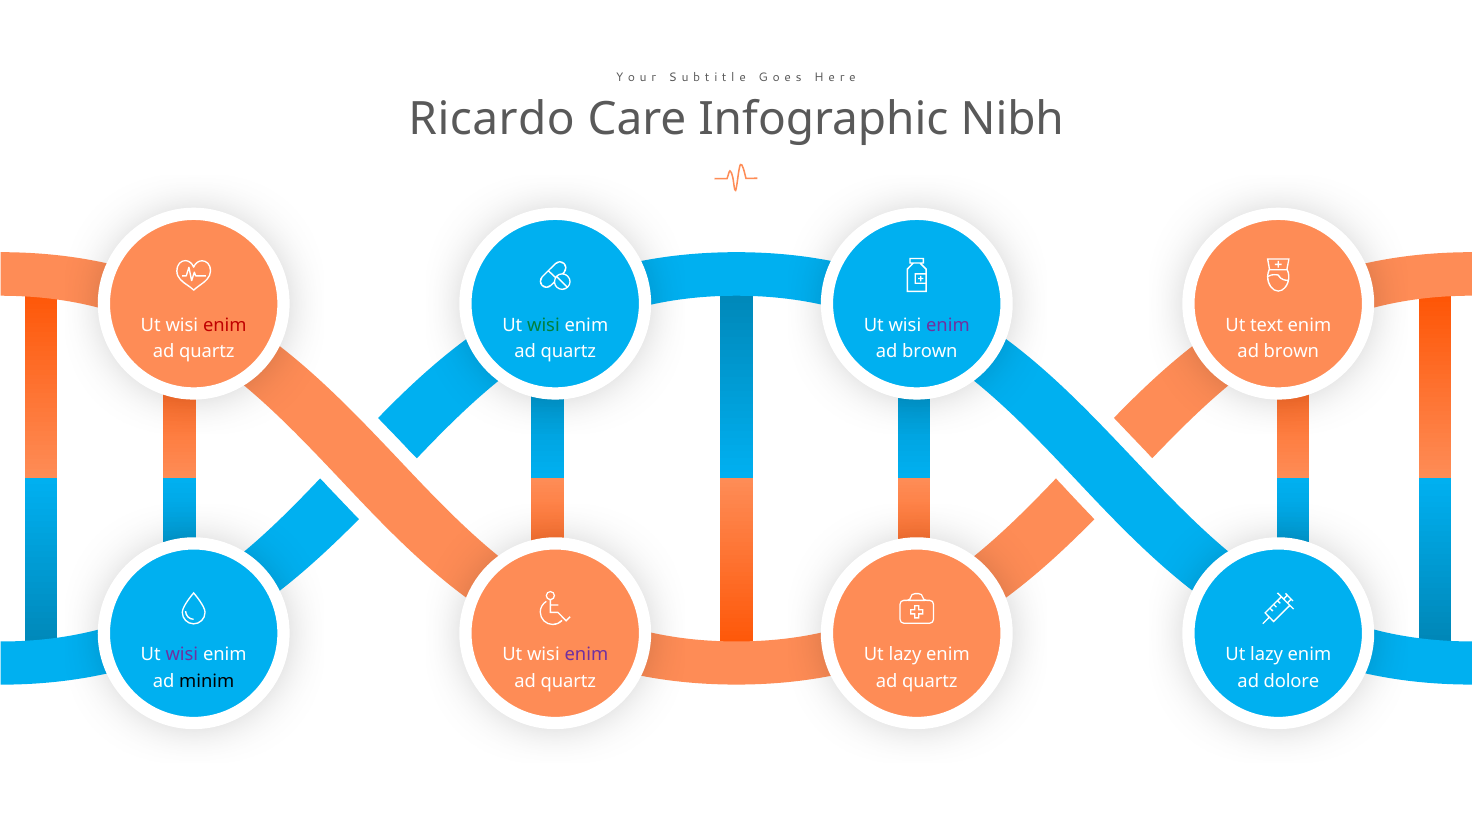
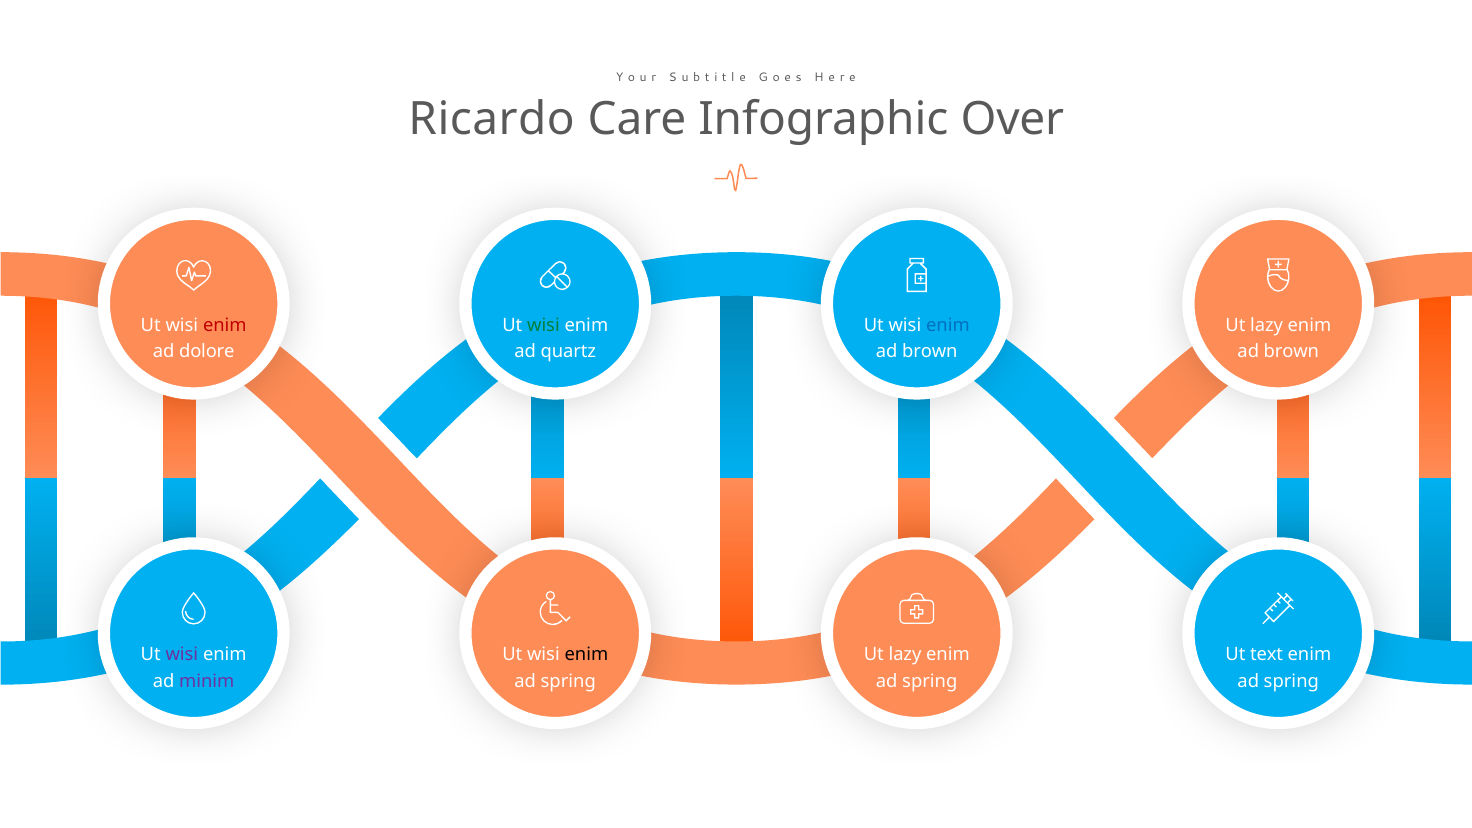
Nibh: Nibh -> Over (1012, 120)
enim colour: purple -> blue (948, 325)
text: text -> lazy (1267, 325)
quartz: quartz -> dolore (207, 352)
enim colour: purple -> black (586, 655)
lazy: lazy -> text (1267, 655)
minim colour: black -> purple (207, 681)
quartz: quartz -> spring (568, 681)
quartz: quartz -> spring (930, 681)
dolore: dolore -> spring (1291, 681)
